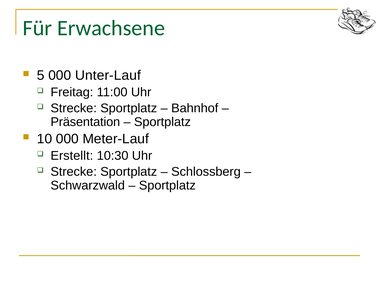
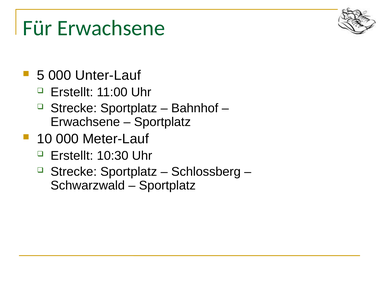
Freitag: Freitag -> Erstellt (72, 92)
Präsentation: Präsentation -> Erwachsene (85, 122)
